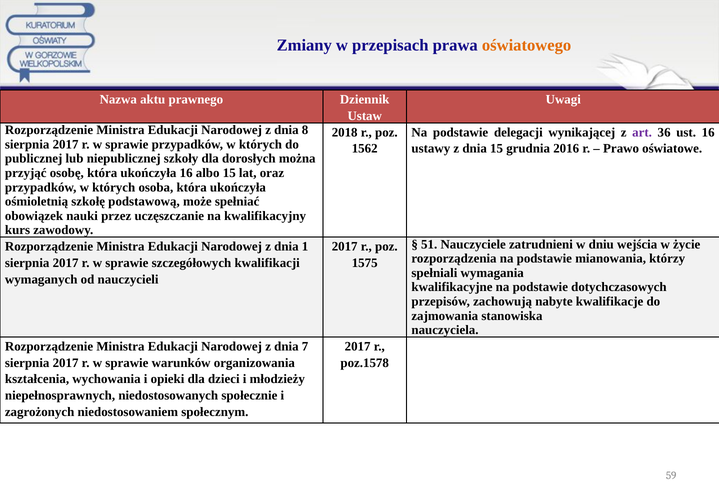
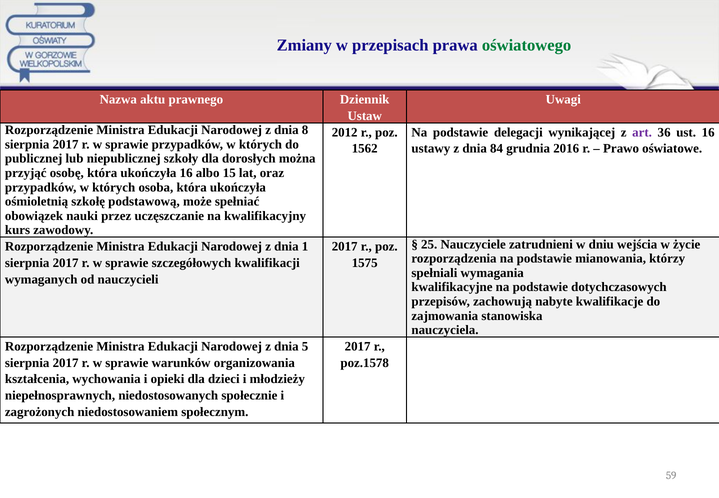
oświatowego colour: orange -> green (527, 45)
2018: 2018 -> 2012 (345, 132)
dnia 15: 15 -> 84 (497, 149)
51: 51 -> 25 (429, 244)
7: 7 -> 5 (305, 346)
